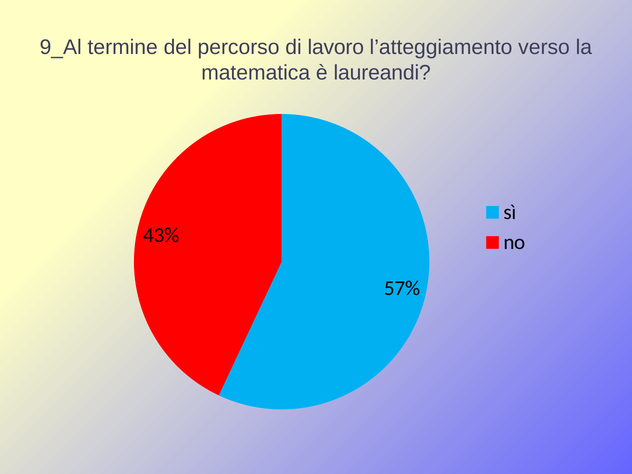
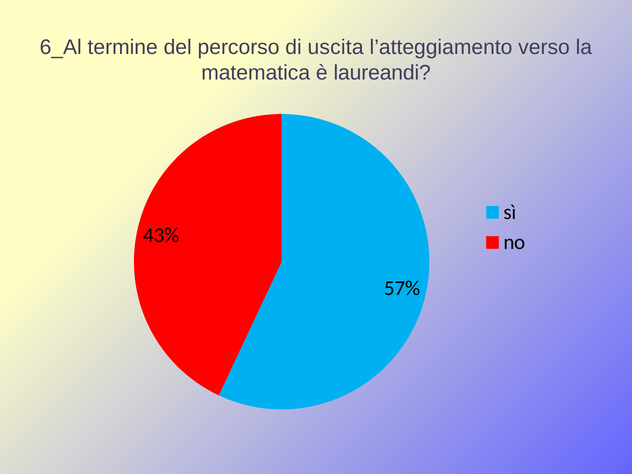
9_Al: 9_Al -> 6_Al (61, 47)
lavoro: lavoro -> uscita (336, 47)
